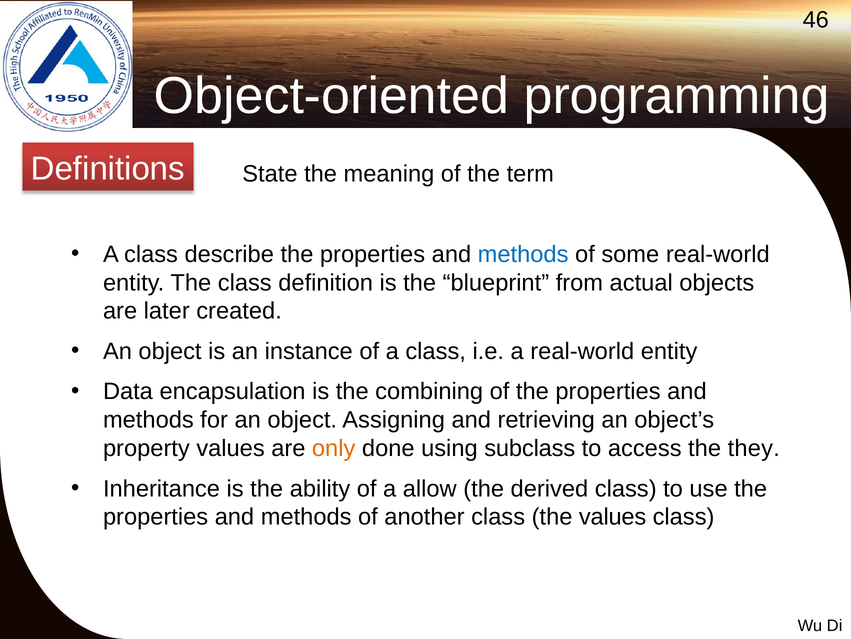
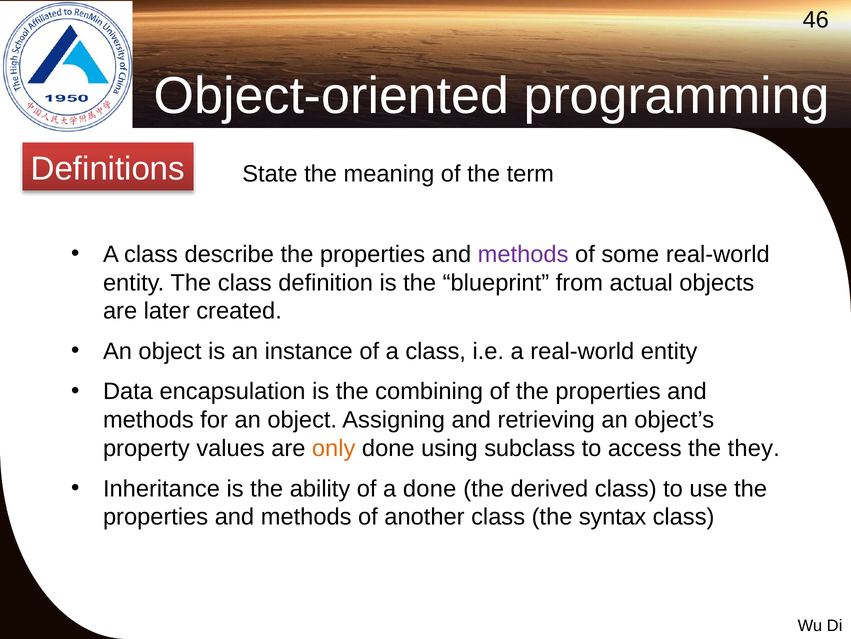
methods colour: blue -> purple (523, 254)
a allow: allow -> done (430, 488)
the values: values -> syntax (613, 517)
